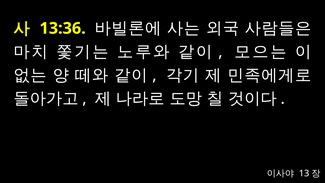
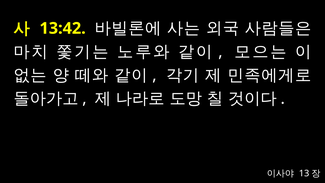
13:36: 13:36 -> 13:42 (63, 28)
